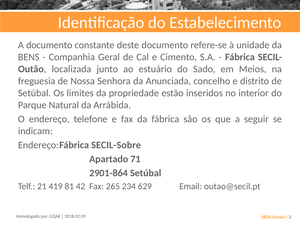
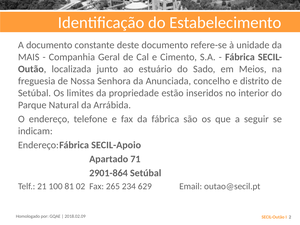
BENS: BENS -> MAIS (29, 57)
SECIL-Sobre: SECIL-Sobre -> SECIL-Apoio (116, 145)
419: 419 -> 100 (56, 186)
42: 42 -> 02 (81, 186)
